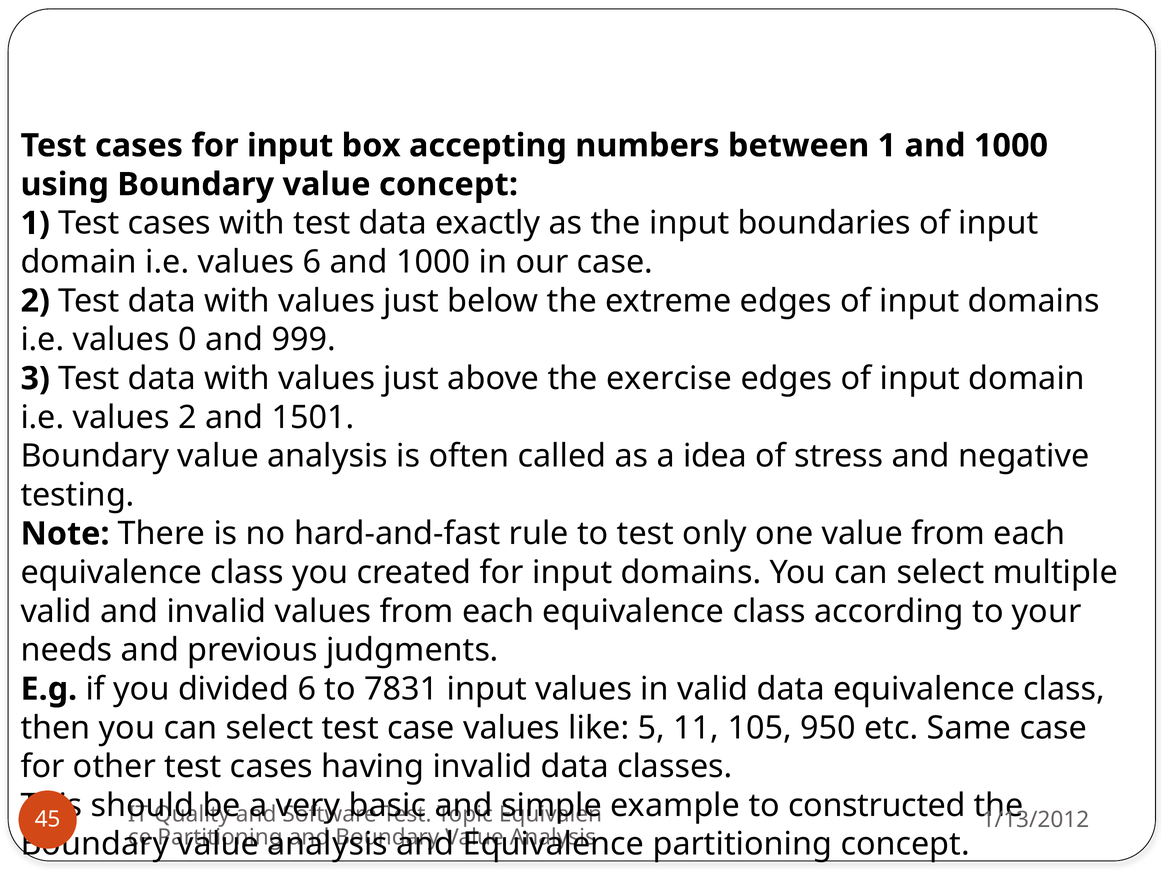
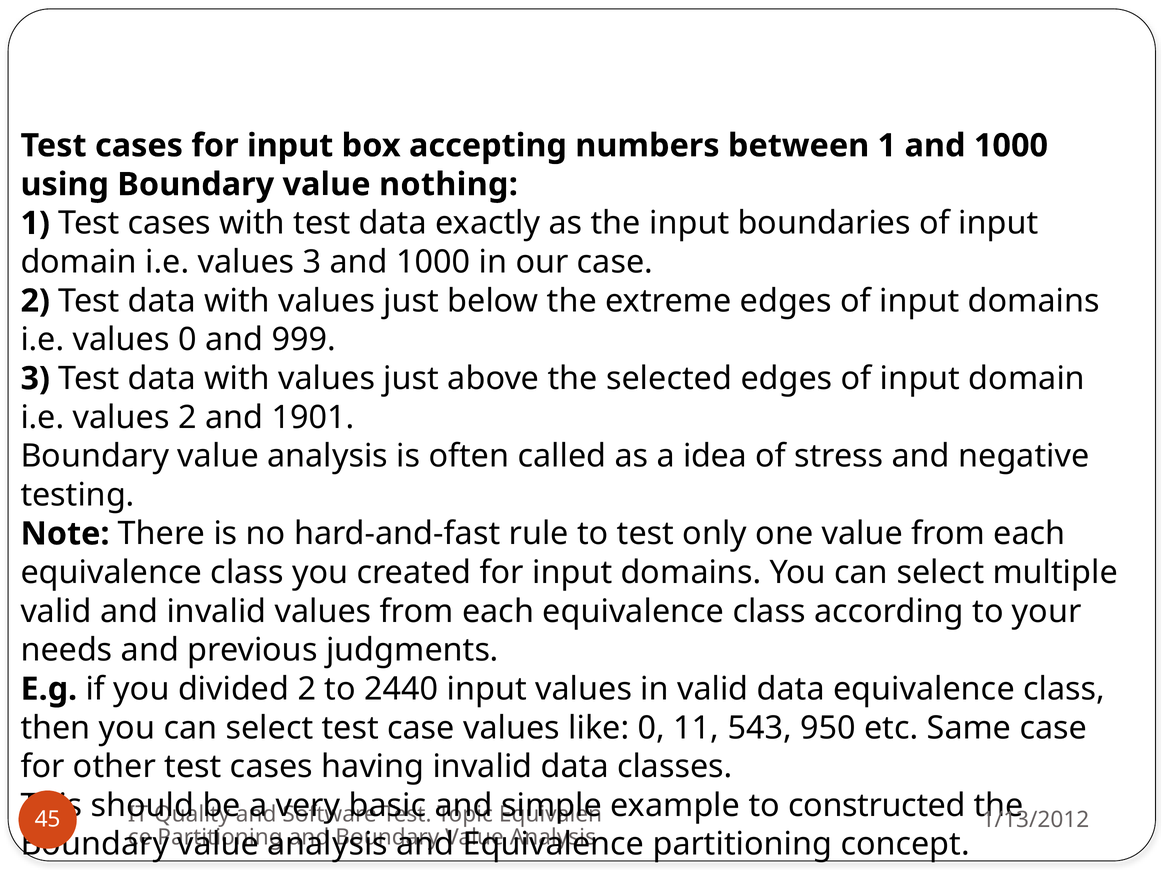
value concept: concept -> nothing (448, 184)
values 6: 6 -> 3 (312, 262)
exercise: exercise -> selected (669, 379)
1501: 1501 -> 1901 (313, 417)
divided 6: 6 -> 2 (307, 689)
7831: 7831 -> 2440 (401, 689)
like 5: 5 -> 0 (651, 728)
105: 105 -> 543 (760, 728)
